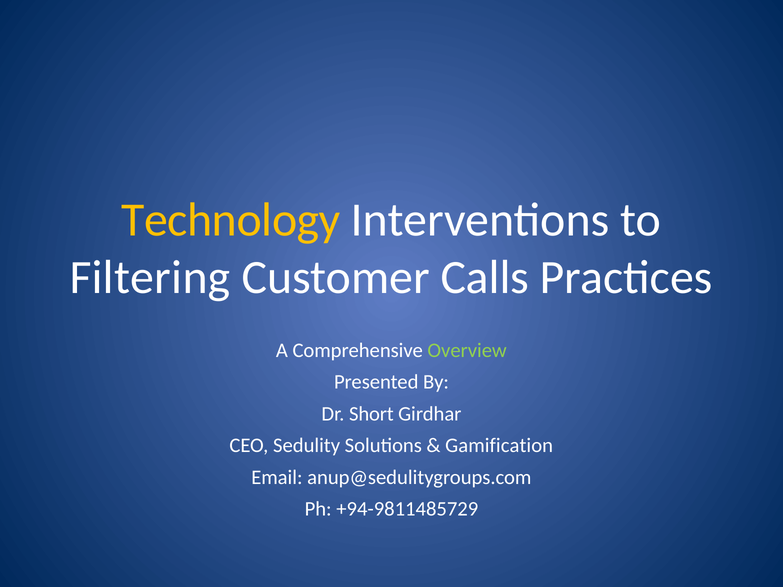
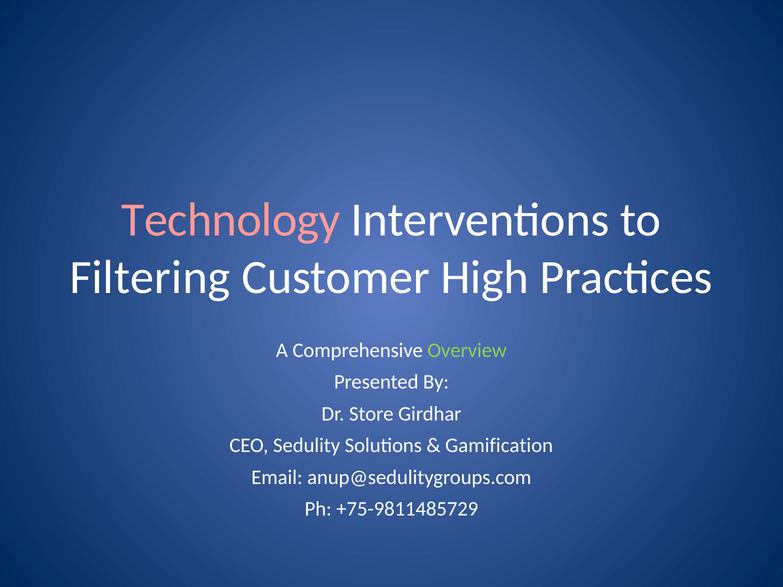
Technology colour: yellow -> pink (231, 220)
Calls: Calls -> High (485, 277)
Short: Short -> Store (371, 414)
+94-9811485729: +94-9811485729 -> +75-9811485729 (407, 509)
